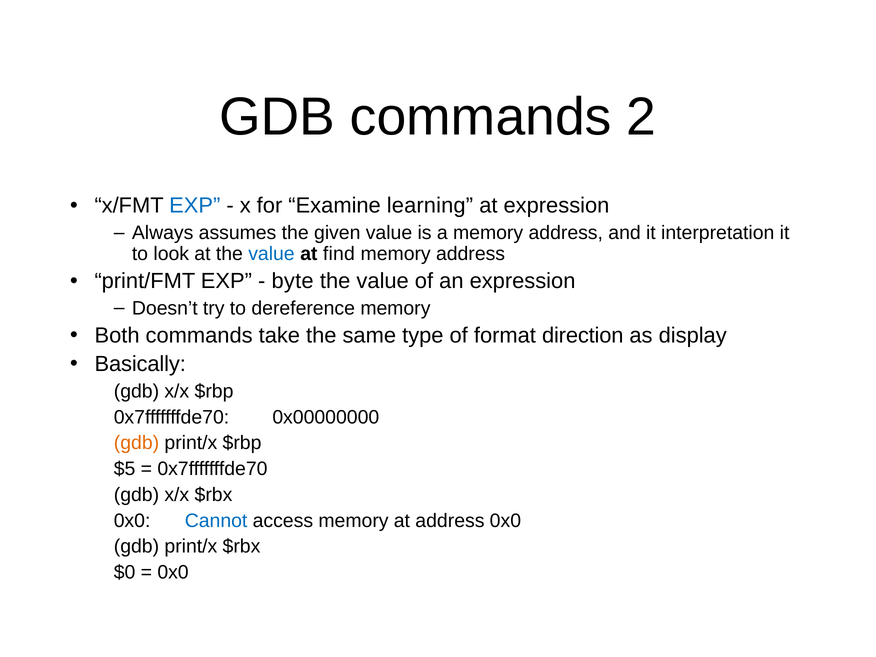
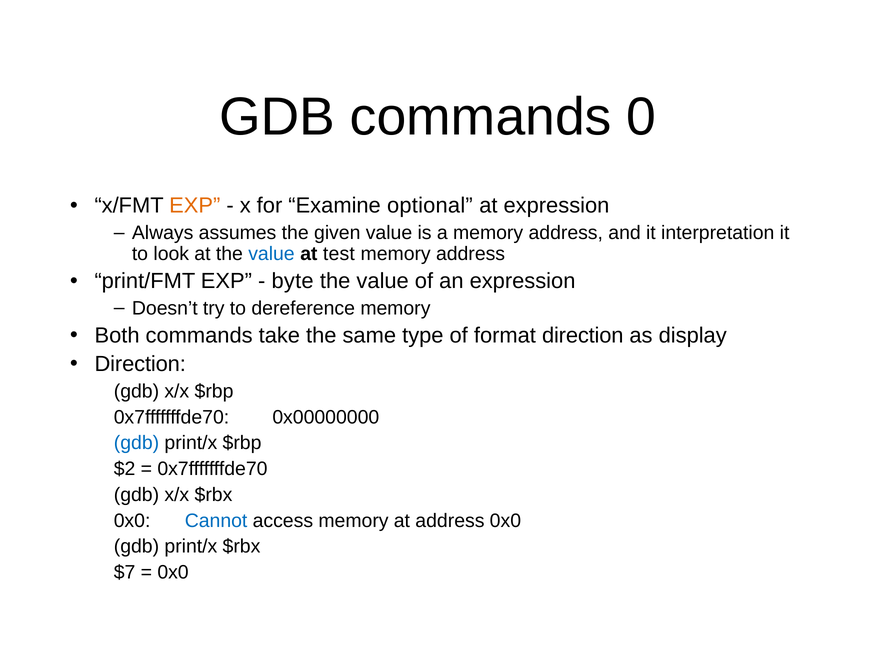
2: 2 -> 0 (641, 117)
EXP colour: blue -> orange (195, 206)
learning: learning -> optional (430, 206)
find: find -> test (339, 254)
Basically: Basically -> Direction (140, 364)
gdb colour: orange -> blue (137, 443)
$5: $5 -> $2 (125, 469)
$0: $0 -> $7 (125, 572)
